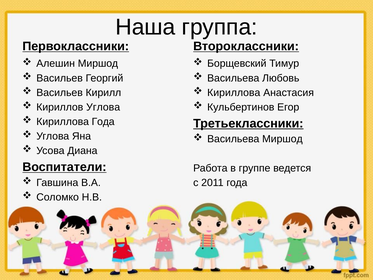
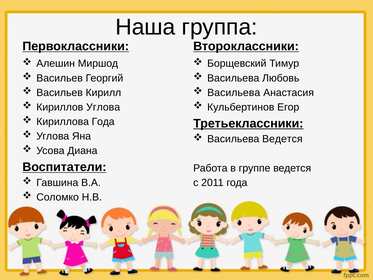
Кириллова: Кириллова -> Васильева (234, 93)
Васильева Миршод: Миршод -> Ведется (282, 139)
